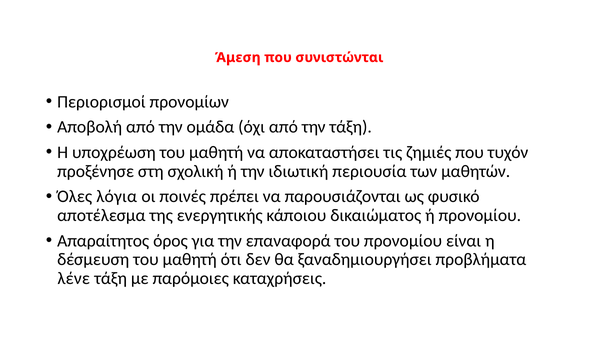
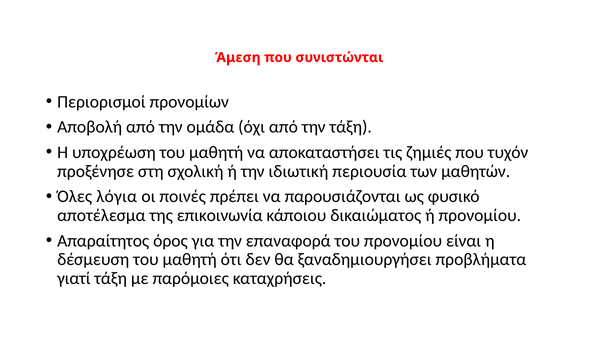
ενεργητικής: ενεργητικής -> επικοινωνία (220, 215)
λένε: λένε -> γιατί (74, 278)
